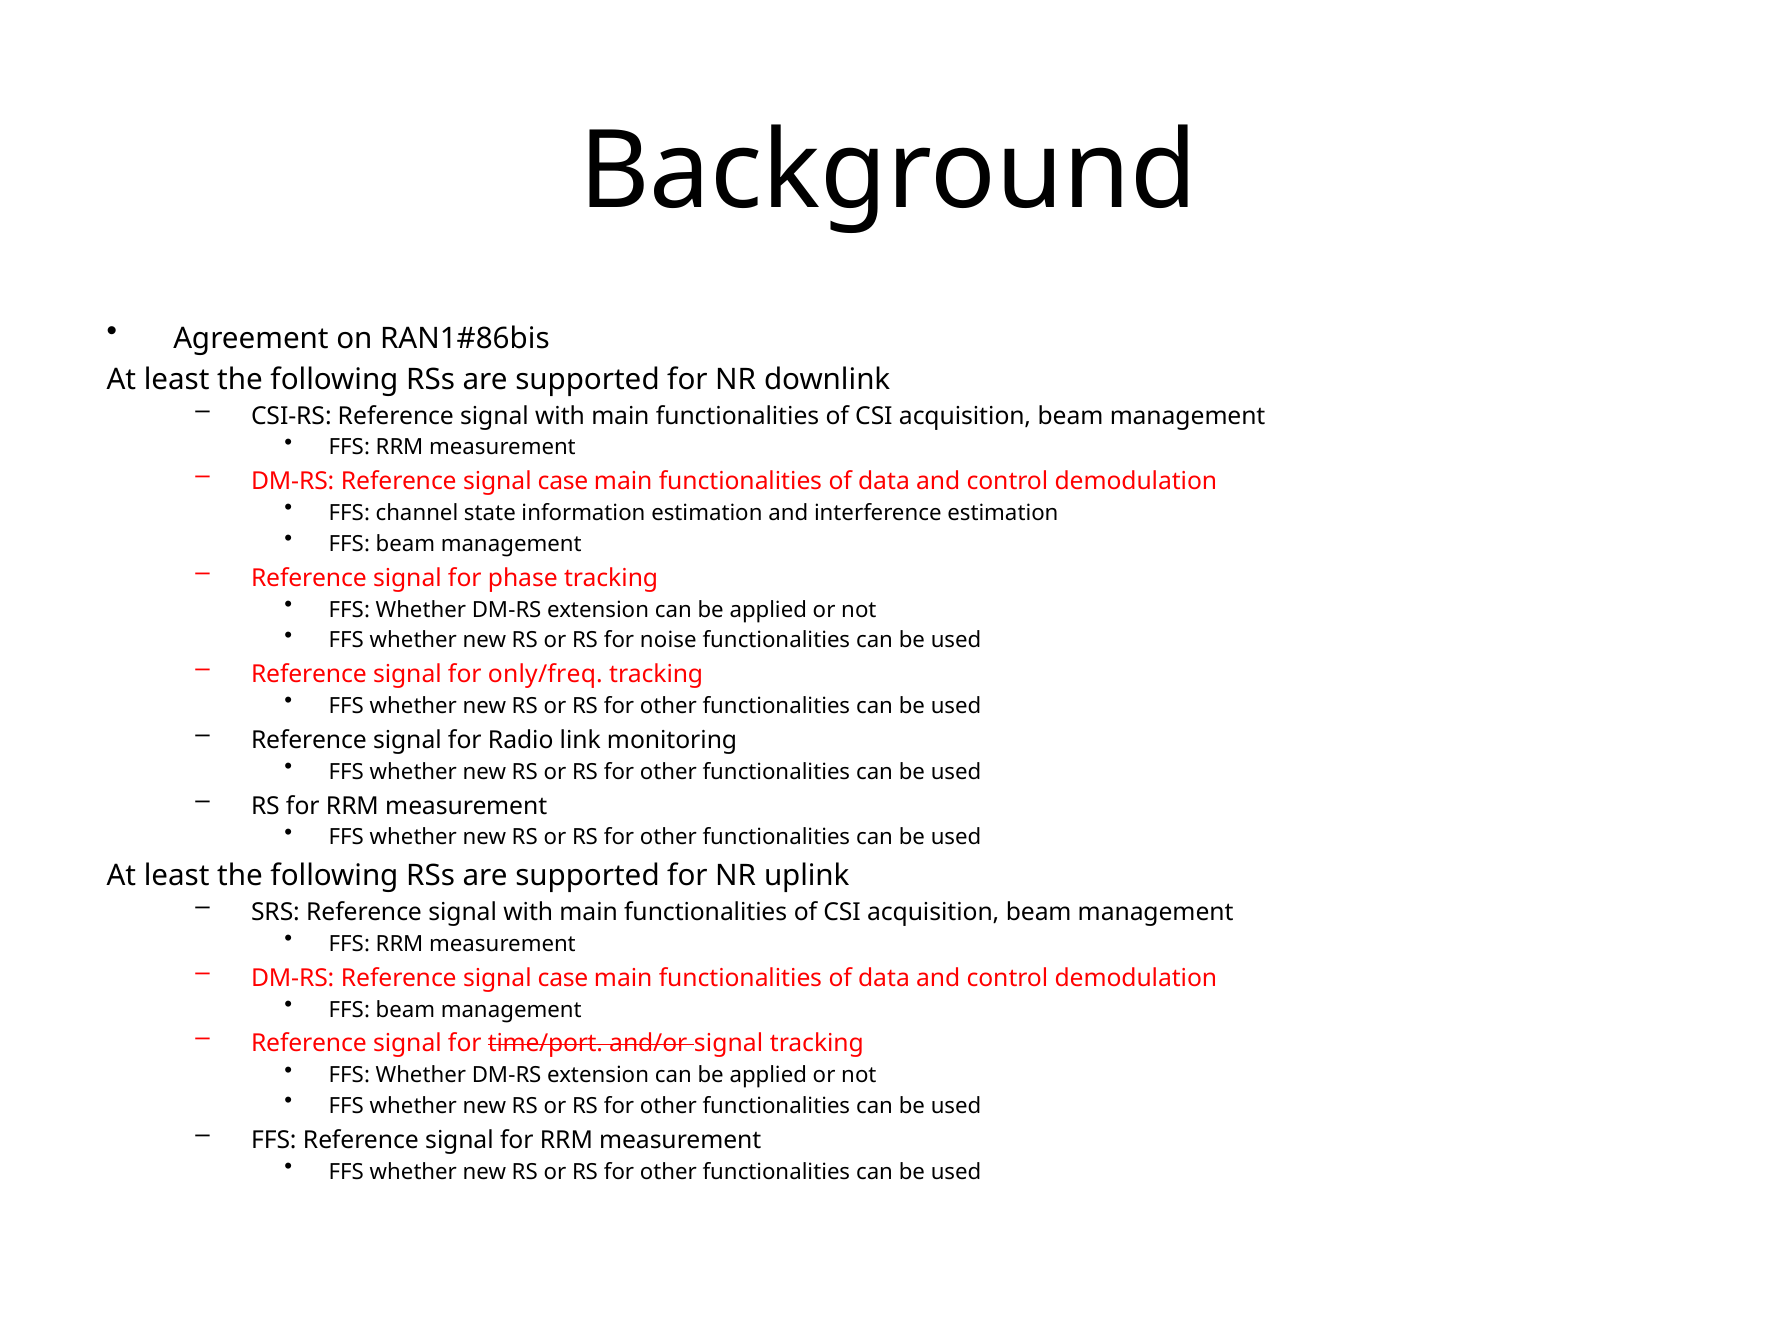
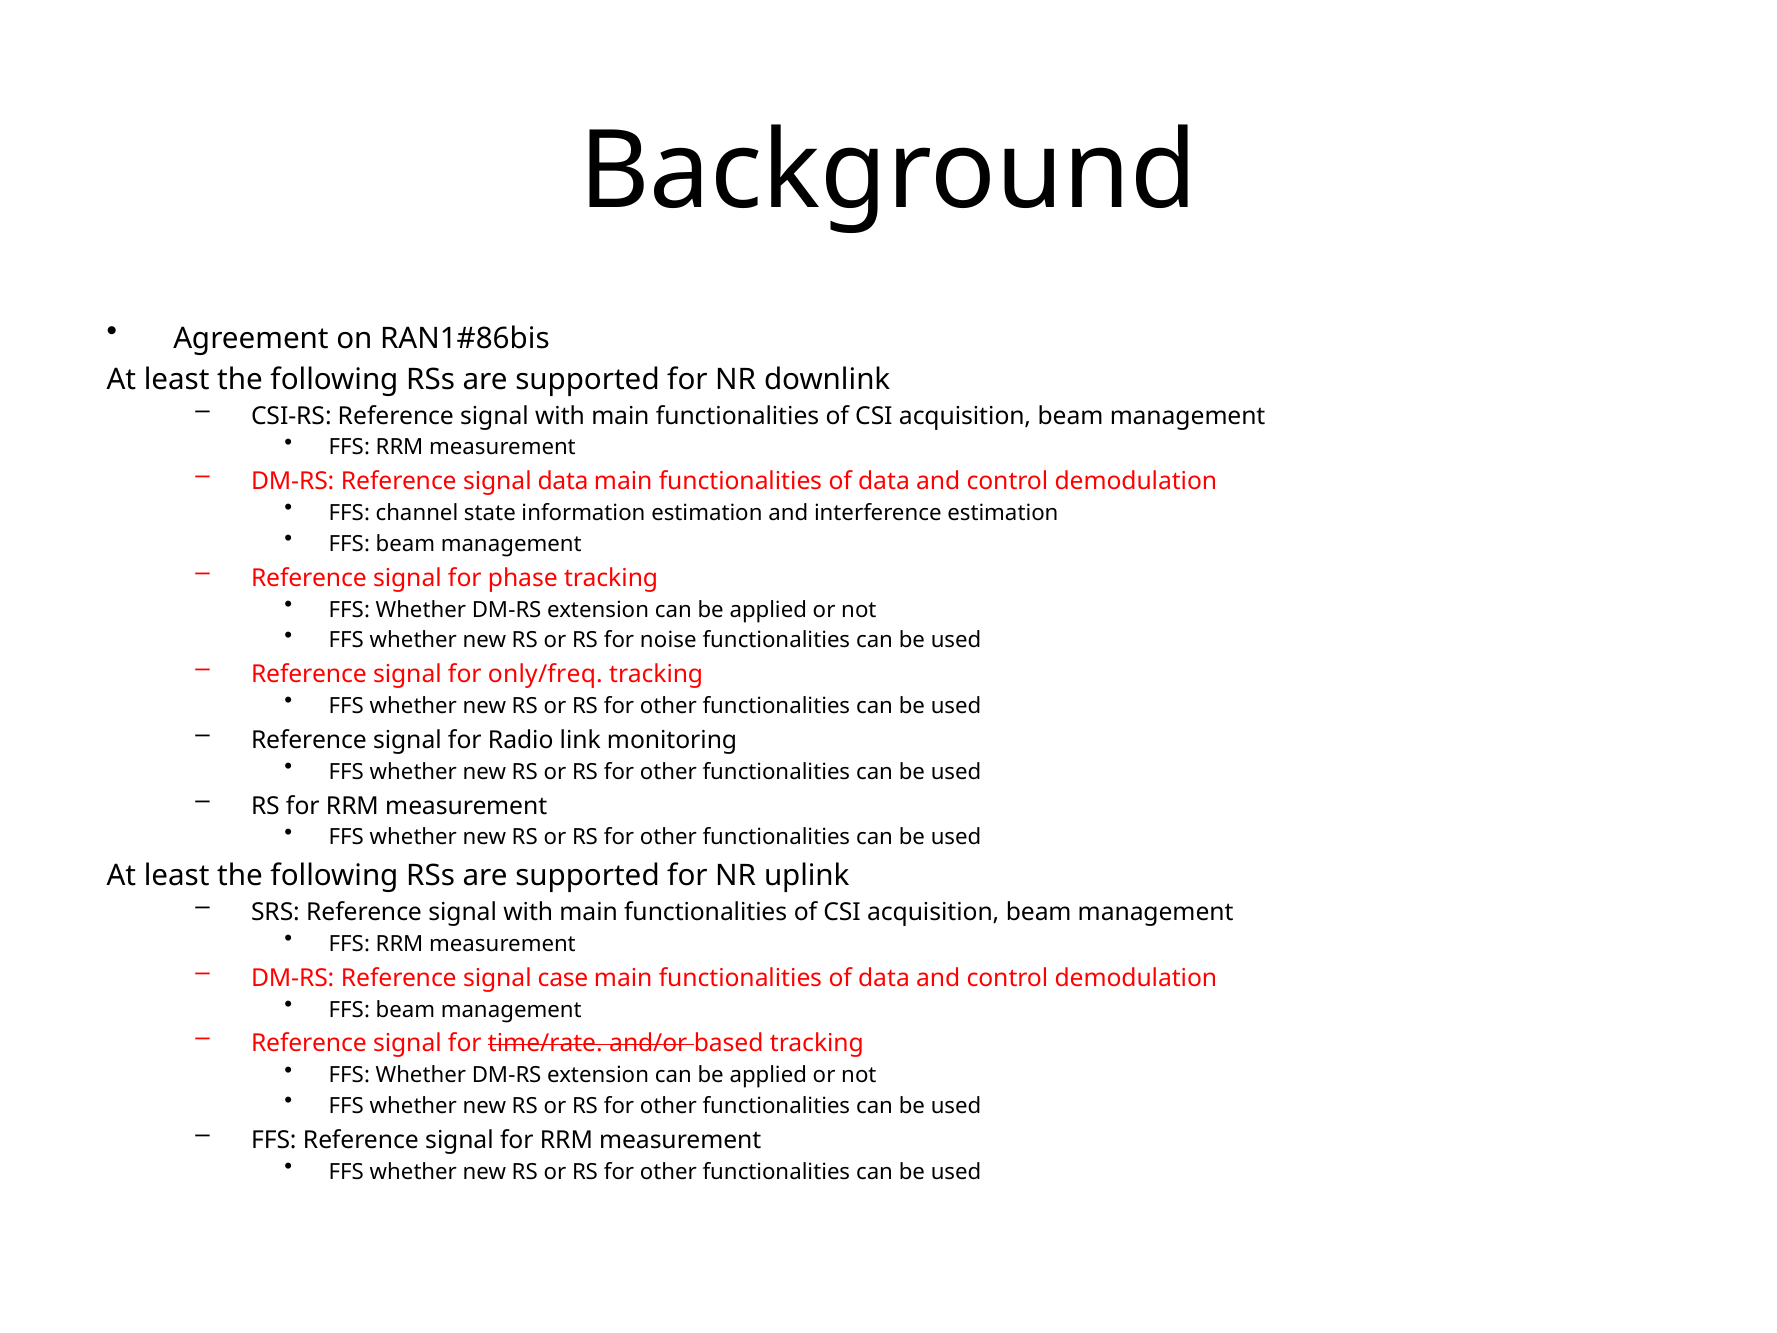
case: case -> data (563, 482)
time/port: time/port -> time/rate (545, 1044)
and/or signal: signal -> based (729, 1044)
